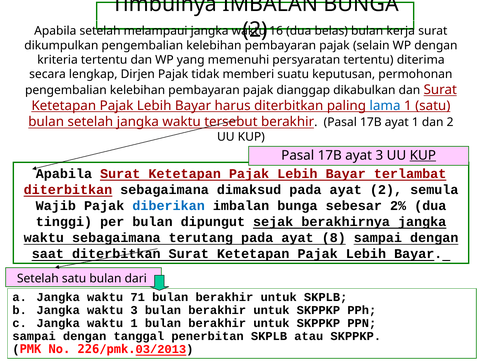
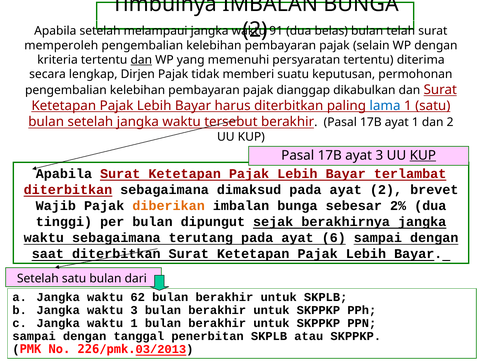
16: 16 -> 91 (276, 31)
kerja: kerja -> telah (401, 31)
dikumpulkan: dikumpulkan -> memperoleh (61, 46)
dan underline: none -> present (141, 60)
semula: semula -> brevet (434, 190)
diberikan colour: blue -> orange (169, 206)
8: 8 -> 6 (334, 238)
71: 71 -> 62 (138, 298)
